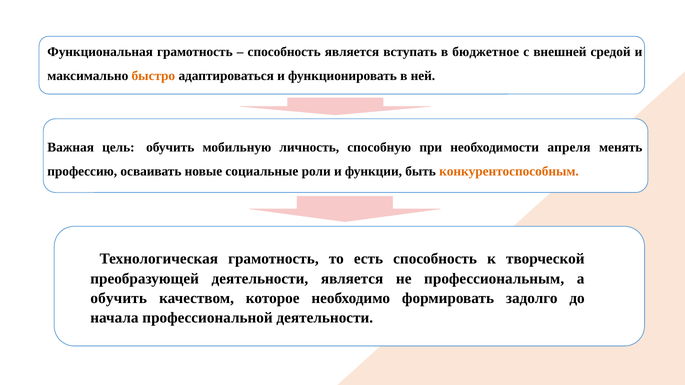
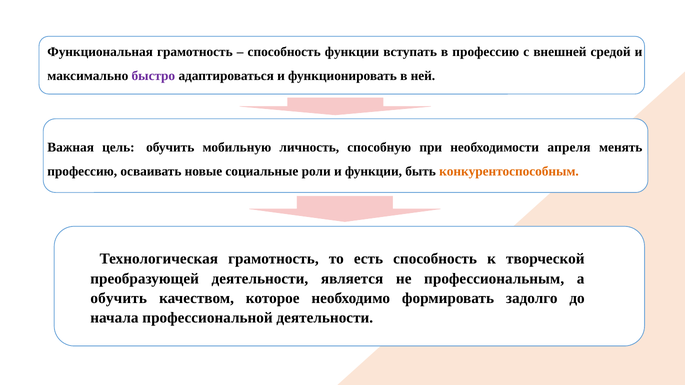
способность является: является -> функции (352, 52)
в бюджетное: бюджетное -> профессию (486, 52)
быстро colour: orange -> purple (153, 76)
